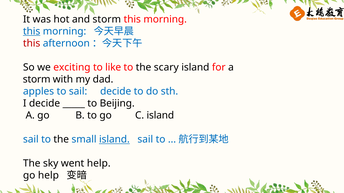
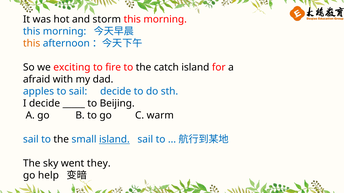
this underline: present -> none (32, 31)
this colour: red -> orange (32, 43)
like: like -> fire (113, 67)
scary: scary -> catch (166, 67)
storm: storm -> afraid (37, 80)
C island: island -> warm (160, 116)
went help: help -> they (99, 164)
